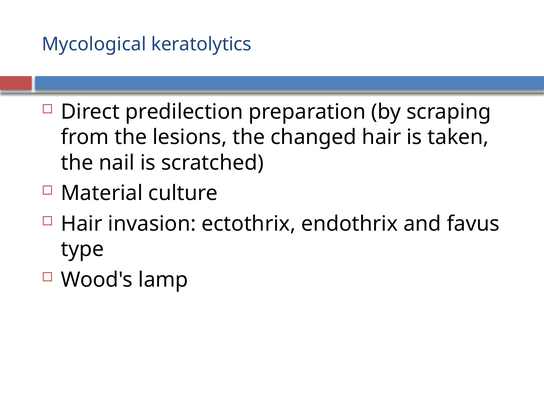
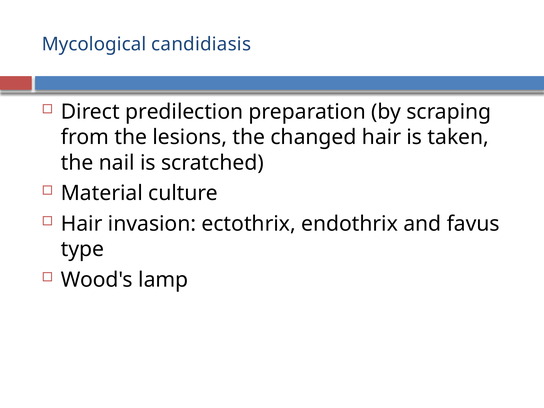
keratolytics: keratolytics -> candidiasis (201, 44)
